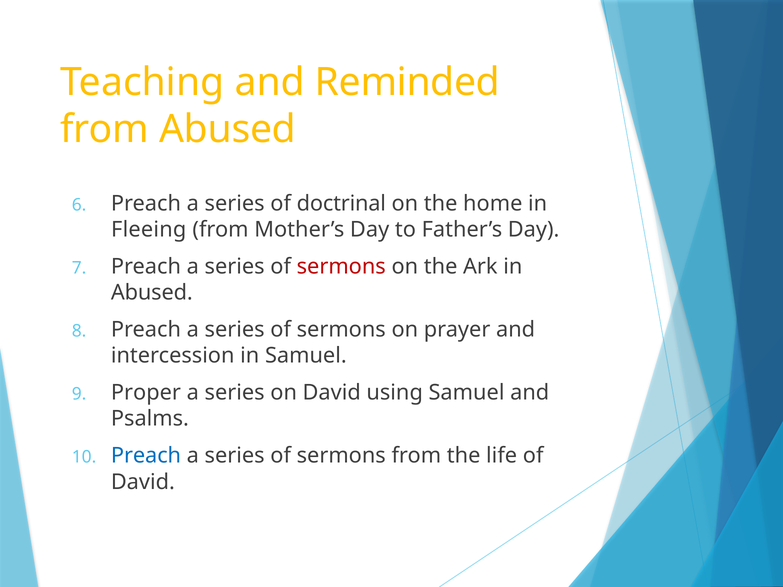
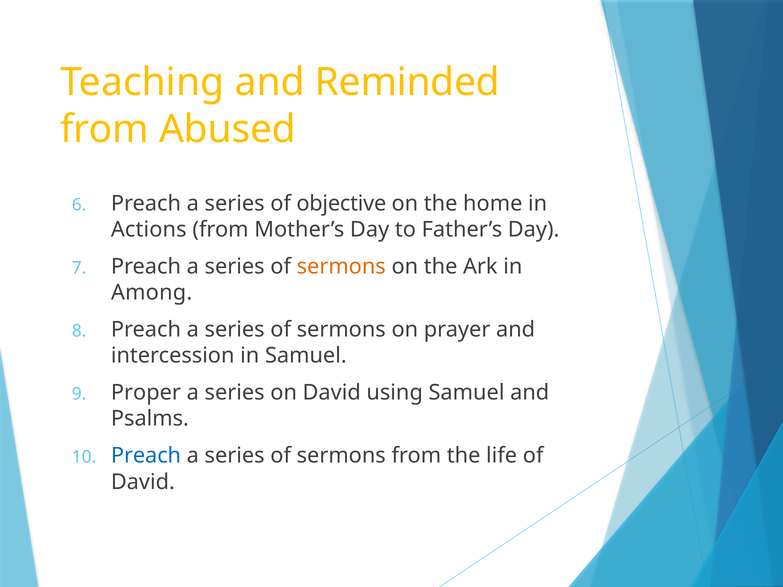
doctrinal: doctrinal -> objective (341, 204)
Fleeing: Fleeing -> Actions (149, 230)
sermons colour: red -> orange (341, 267)
Abused: Abused -> Among (152, 293)
